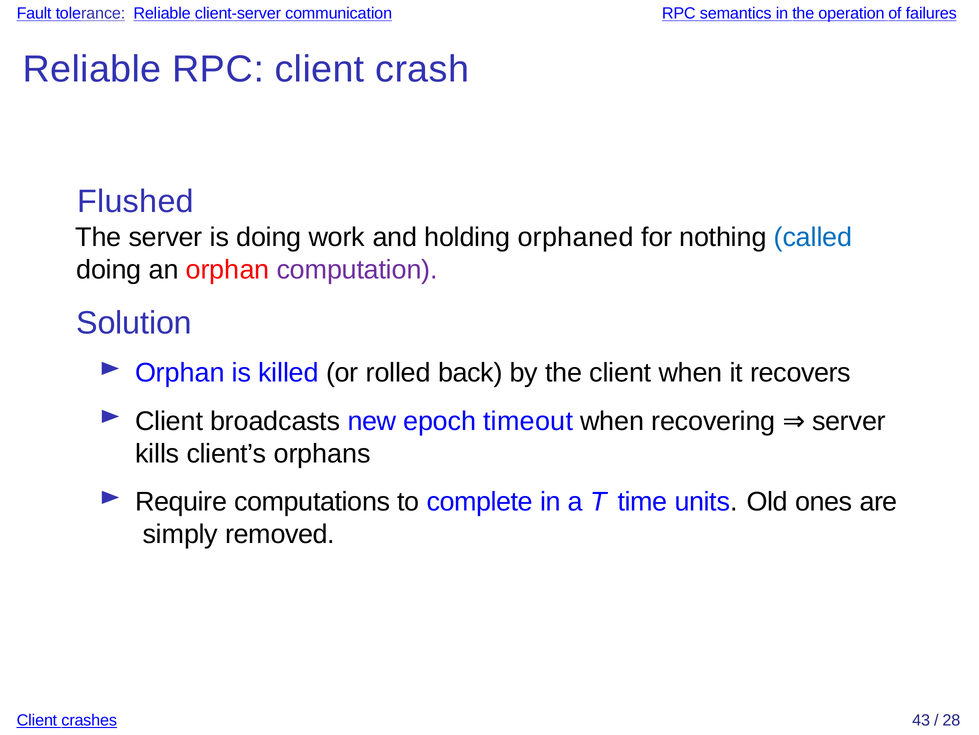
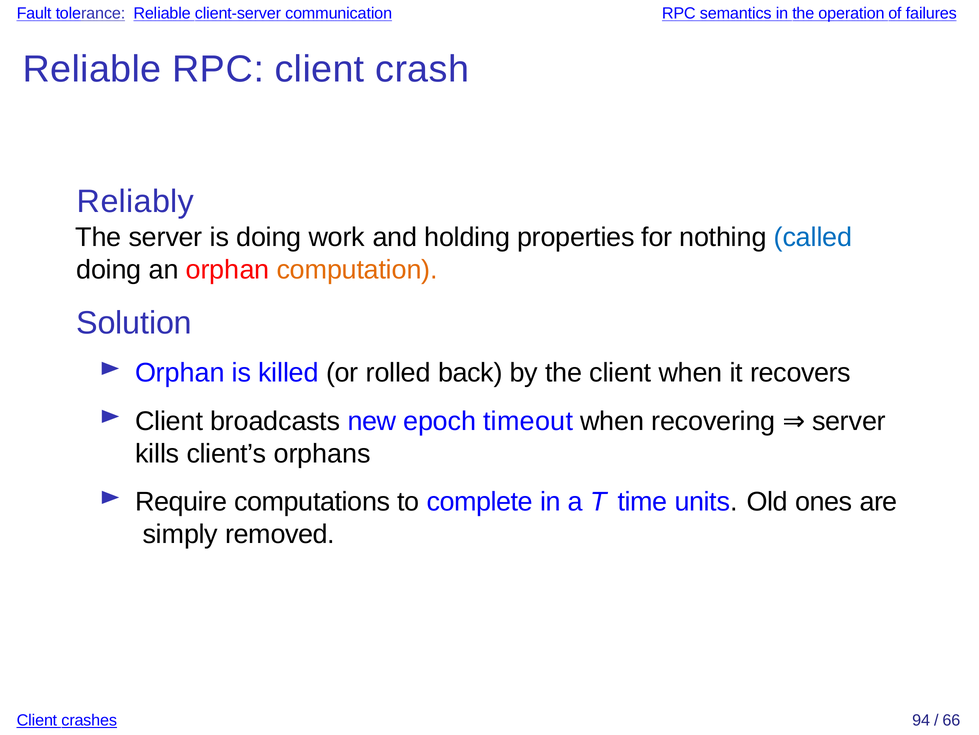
Flushed: Flushed -> Reliably (135, 202)
orphaned: orphaned -> properties (576, 237)
computation colour: purple -> orange (357, 270)
43: 43 -> 94 (921, 720)
28: 28 -> 66 (951, 720)
